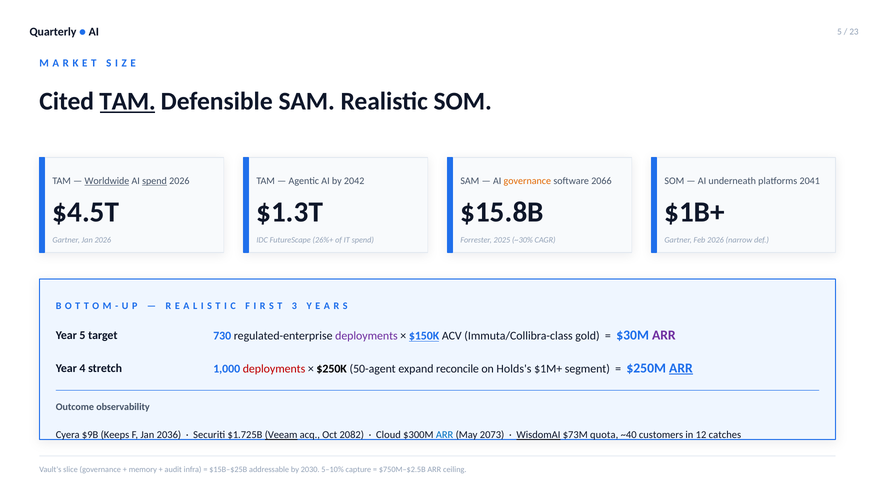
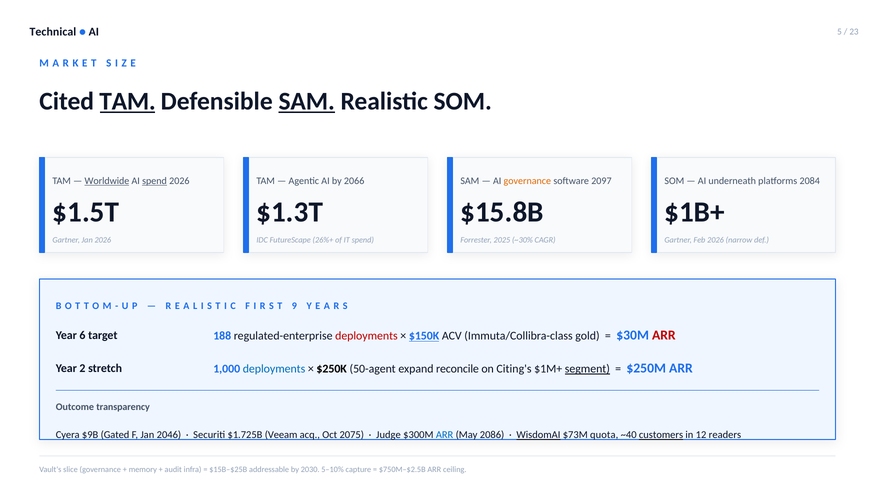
Quarterly: Quarterly -> Technical (53, 32)
SAM underline: none -> present (307, 102)
2042: 2042 -> 2066 (354, 181)
2066: 2066 -> 2097 (601, 181)
2041: 2041 -> 2084 (810, 181)
$4.5T: $4.5T -> $1.5T (86, 212)
3: 3 -> 9 (294, 306)
Year 5: 5 -> 6 (82, 335)
730: 730 -> 188 (222, 336)
deployments colour: purple -> red (366, 336)
ARR colour: purple -> red (664, 336)
4: 4 -> 2 (82, 368)
deployments colour: red -> blue (274, 369)
Holds's: Holds's -> Citing's (514, 369)
segment underline: none -> present (587, 369)
ARR underline: present -> none (681, 368)
observability: observability -> transparency (123, 407)
Keeps: Keeps -> Gated (115, 435)
2036: 2036 -> 2046 (169, 435)
Veeam underline: present -> none (281, 435)
2082: 2082 -> 2075 (352, 435)
Cloud: Cloud -> Judge (388, 435)
2073: 2073 -> 2086 (492, 435)
customers underline: none -> present (661, 435)
catches: catches -> readers (725, 435)
